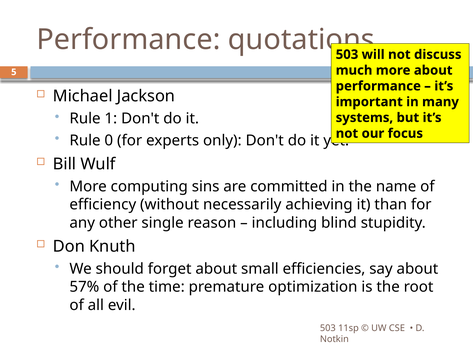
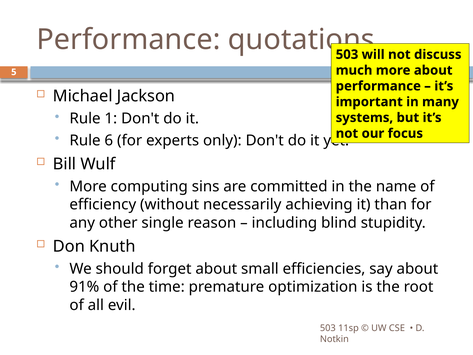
0: 0 -> 6 (109, 140)
57%: 57% -> 91% (84, 287)
